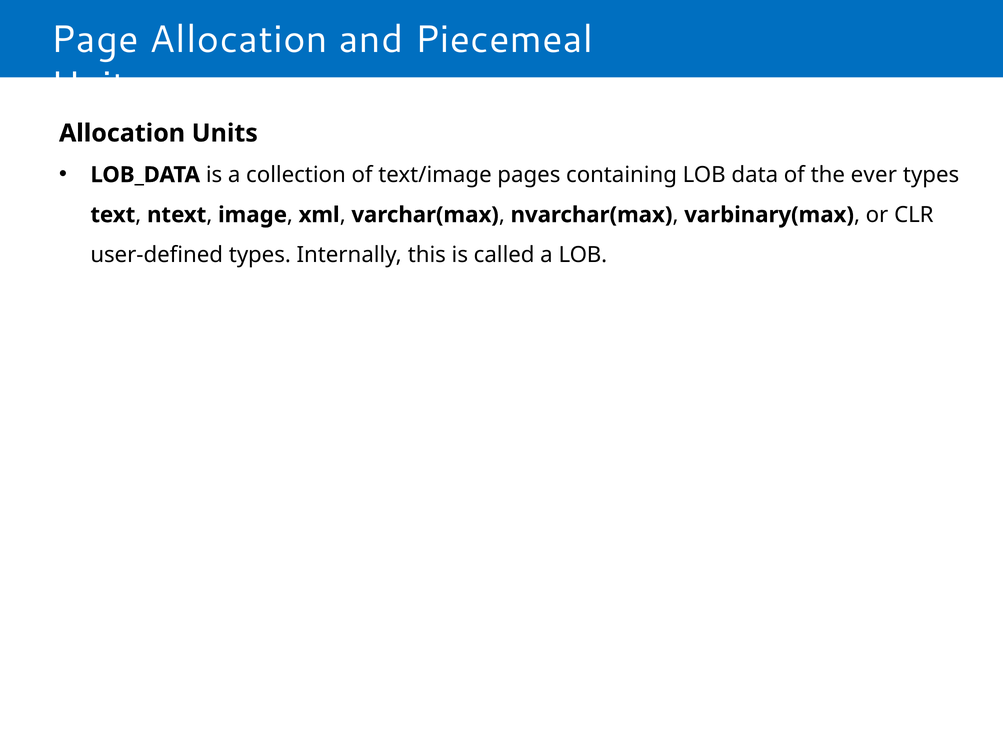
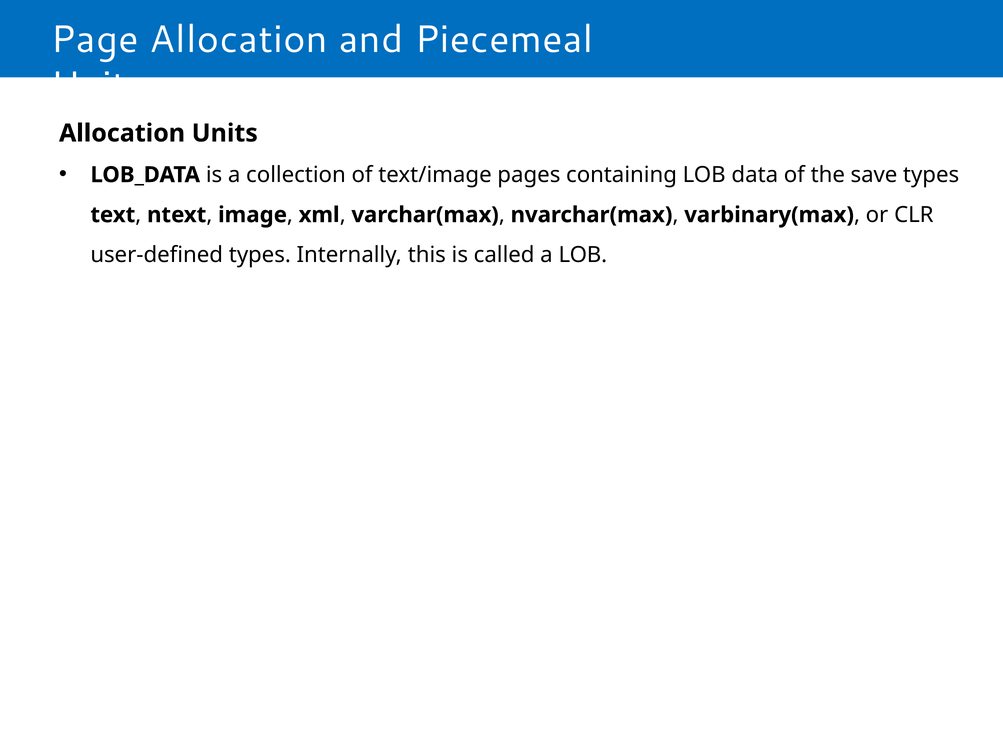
ever: ever -> save (874, 175)
